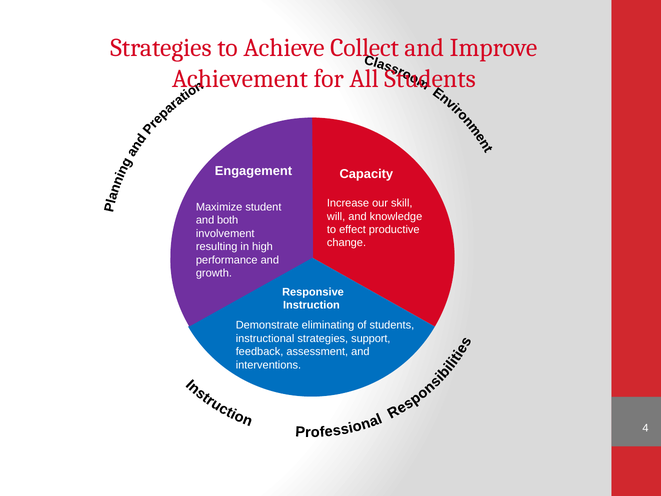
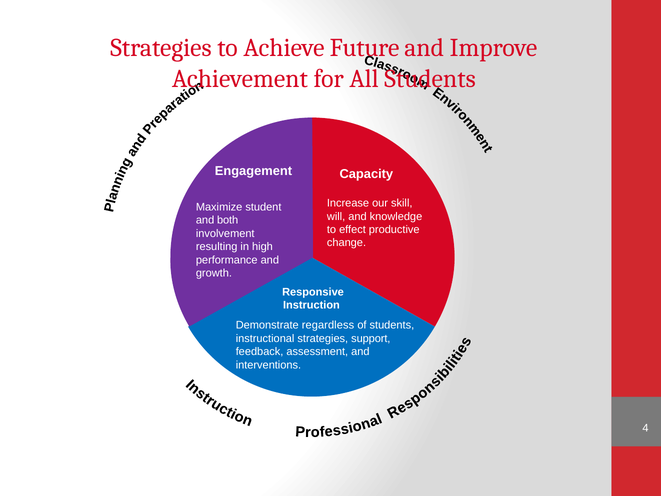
Collect: Collect -> Future (365, 48)
eliminating: eliminating -> regardless (328, 325)
